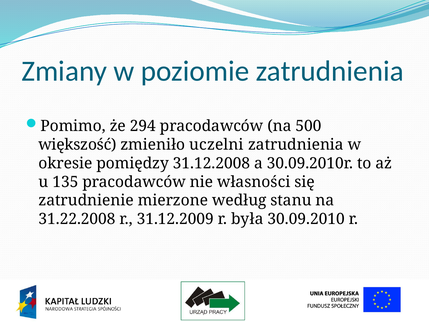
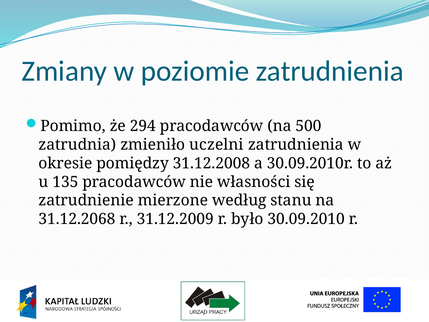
większość: większość -> zatrudnia (77, 145)
31.22.2008: 31.22.2008 -> 31.12.2068 (77, 219)
była: była -> było (247, 219)
